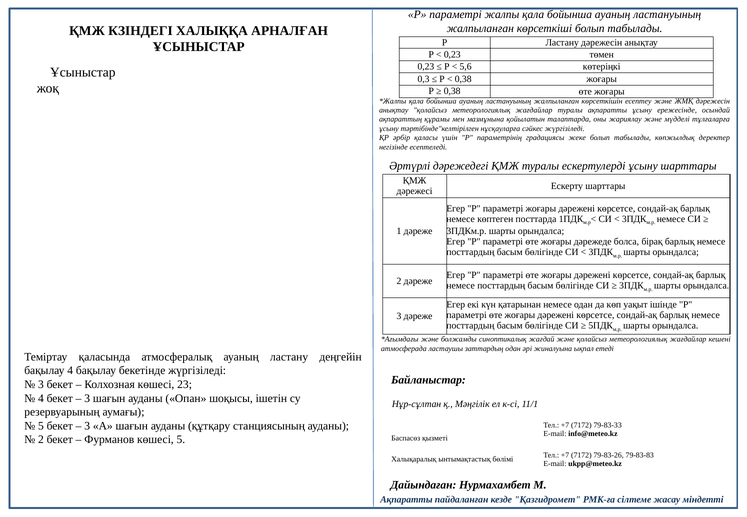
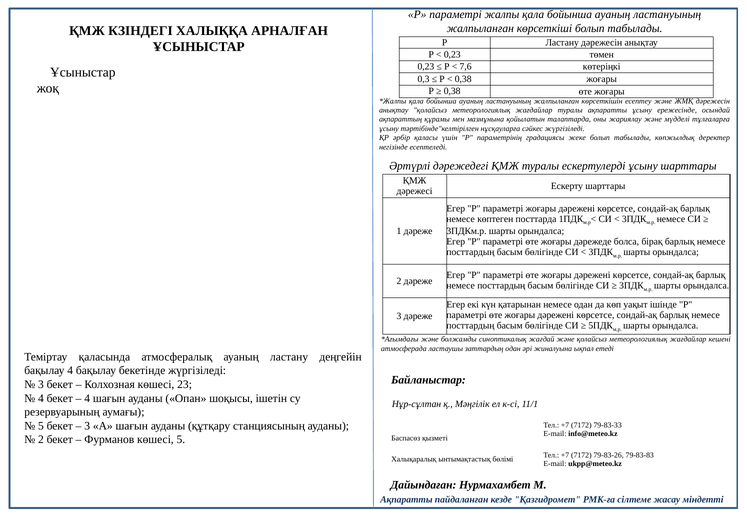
5,6: 5,6 -> 7,6 (466, 67)
3: 3 -> 4 (87, 398)
